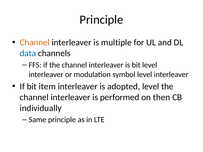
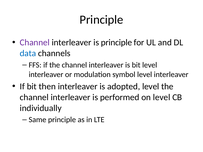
Channel colour: orange -> purple (35, 43)
is multiple: multiple -> principle (116, 43)
item: item -> then (47, 87)
on then: then -> level (162, 97)
